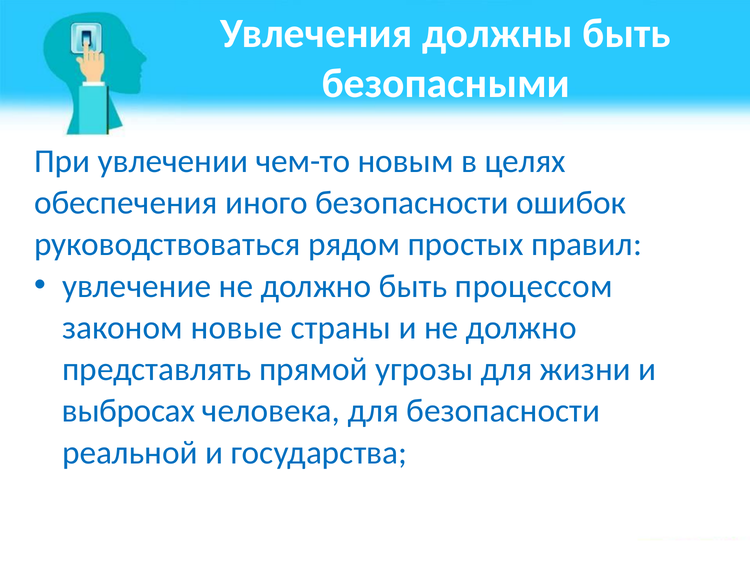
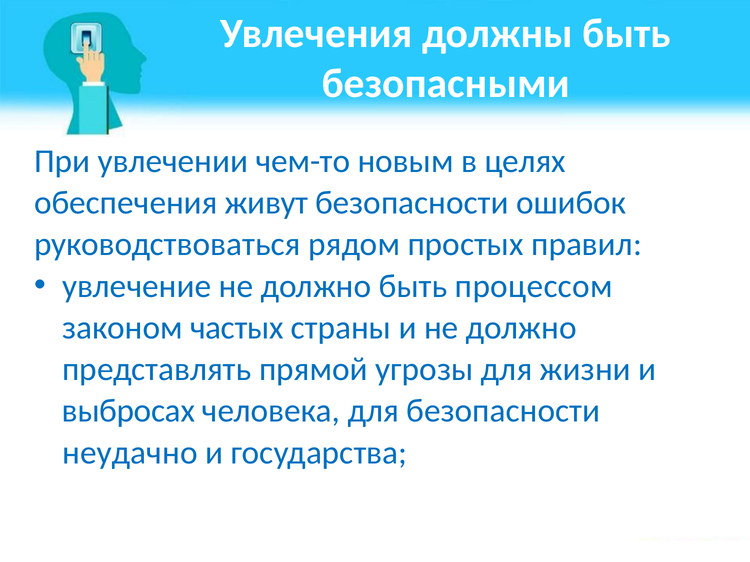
иного: иного -> живут (267, 203)
новые: новые -> частых (237, 328)
реальной: реальной -> неудачно (130, 453)
